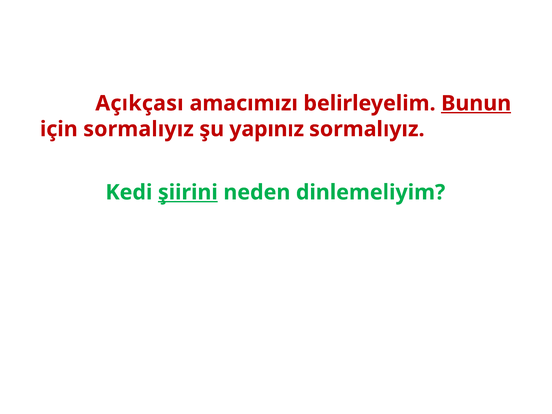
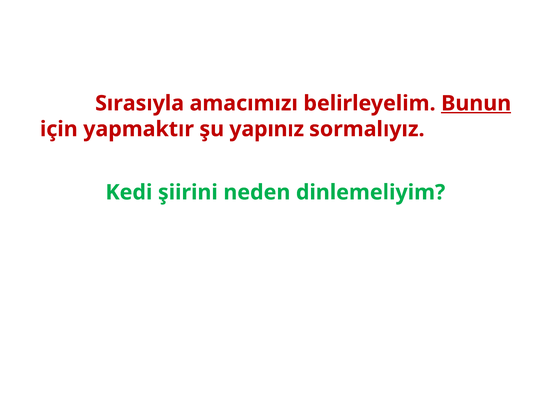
Açıkçası: Açıkçası -> Sırasıyla (140, 103)
için sormalıyız: sormalıyız -> yapmaktır (139, 129)
şiirini underline: present -> none (188, 192)
